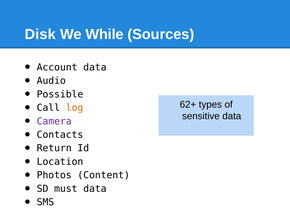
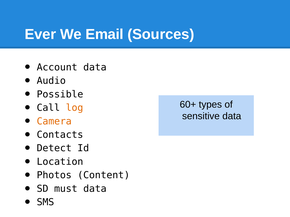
Disk: Disk -> Ever (40, 34)
While: While -> Email (105, 34)
62+: 62+ -> 60+ (188, 105)
Camera colour: purple -> orange (54, 121)
Return: Return -> Detect (54, 149)
